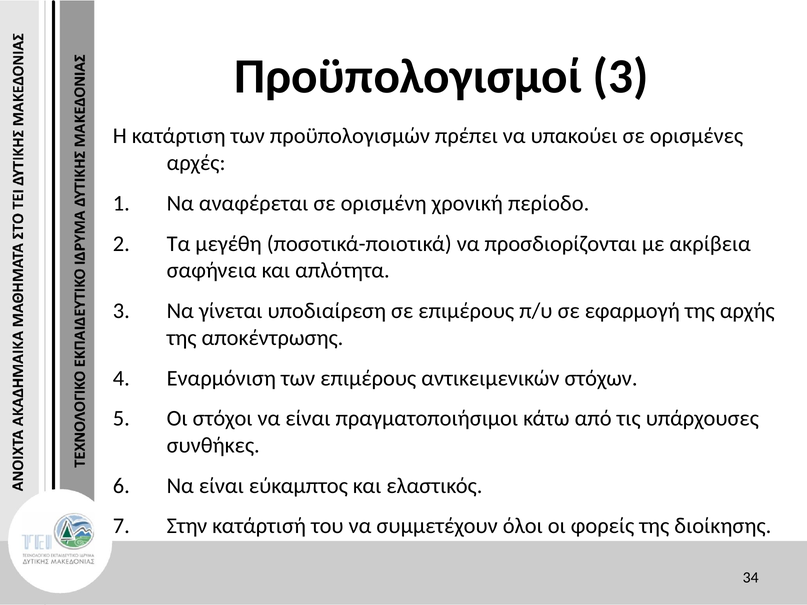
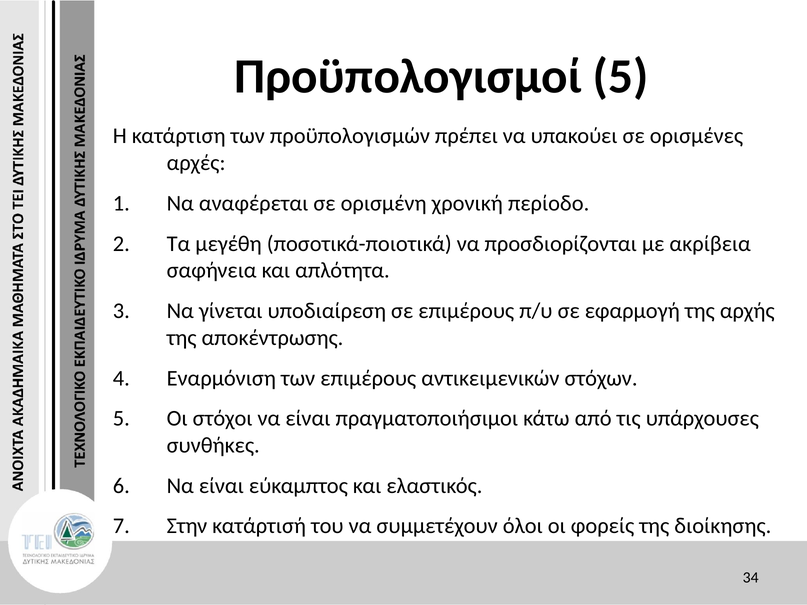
Προϋπολογισμοί 3: 3 -> 5 (621, 77)
